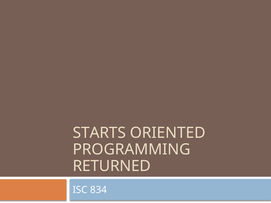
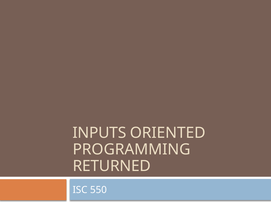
STARTS: STARTS -> INPUTS (99, 133)
834: 834 -> 550 (98, 190)
